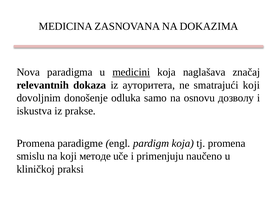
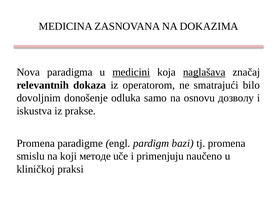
naglašava underline: none -> present (204, 72)
ауторитета: ауторитета -> operatorom (149, 85)
smatrajući koji: koji -> bilo (251, 85)
pardigm koja: koja -> bazi (183, 143)
